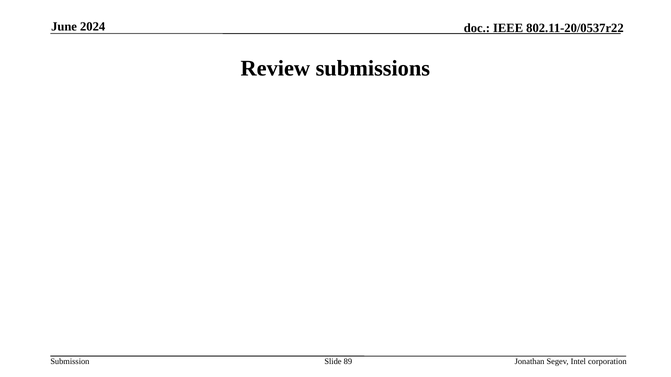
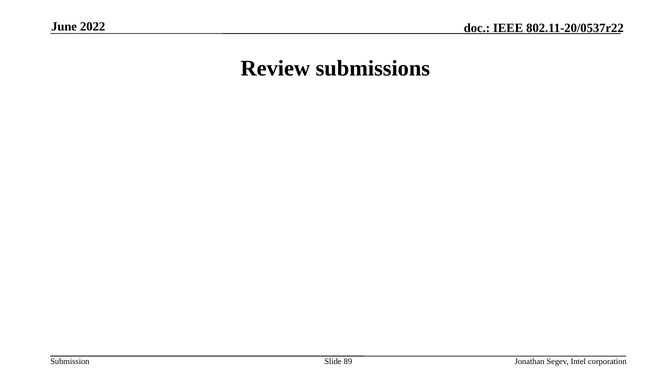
2024: 2024 -> 2022 (93, 27)
